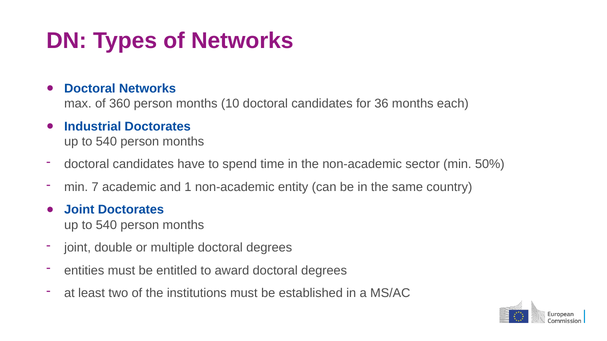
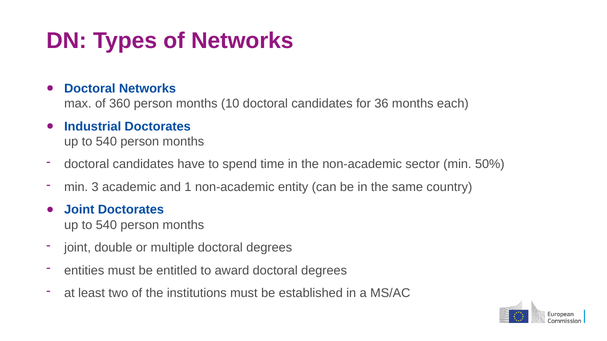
7: 7 -> 3 (95, 187)
